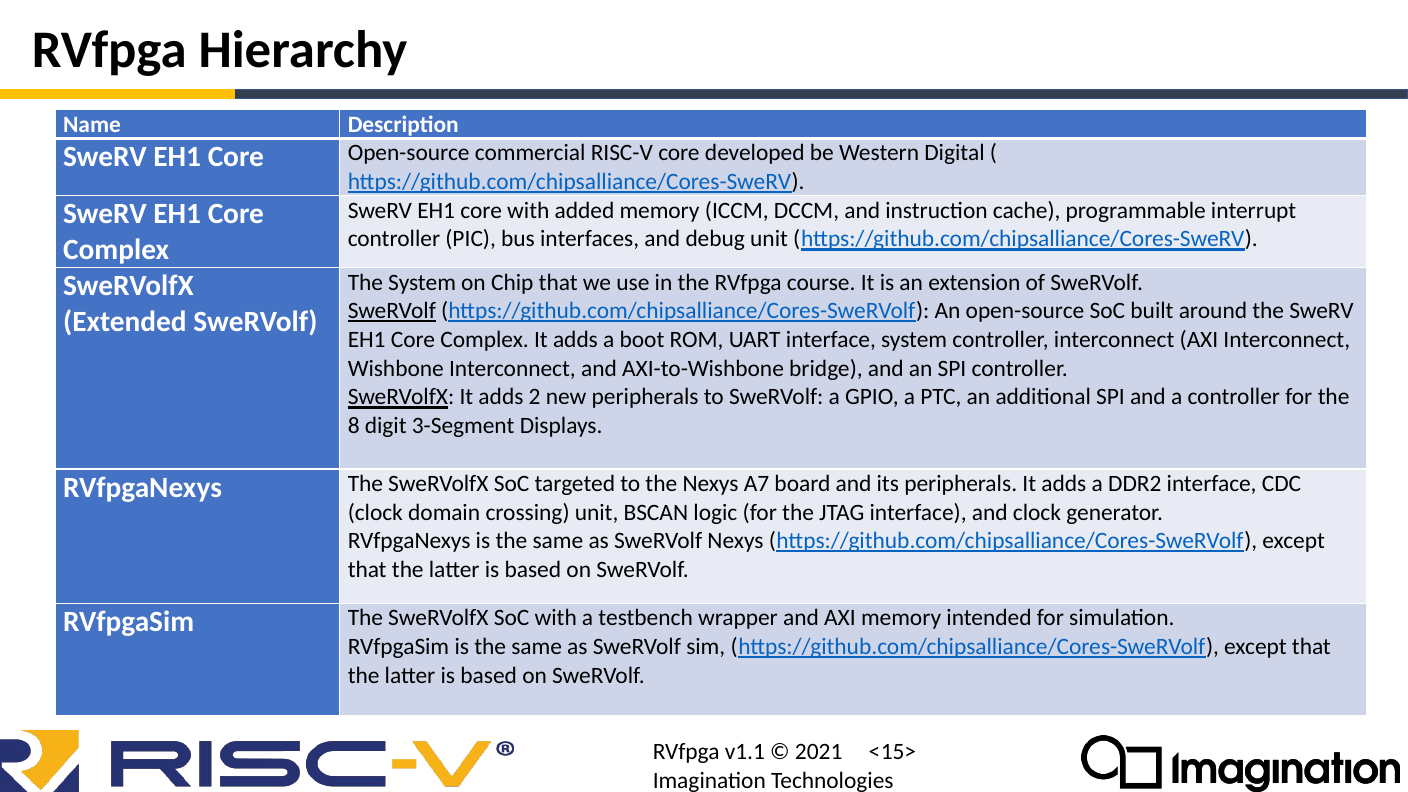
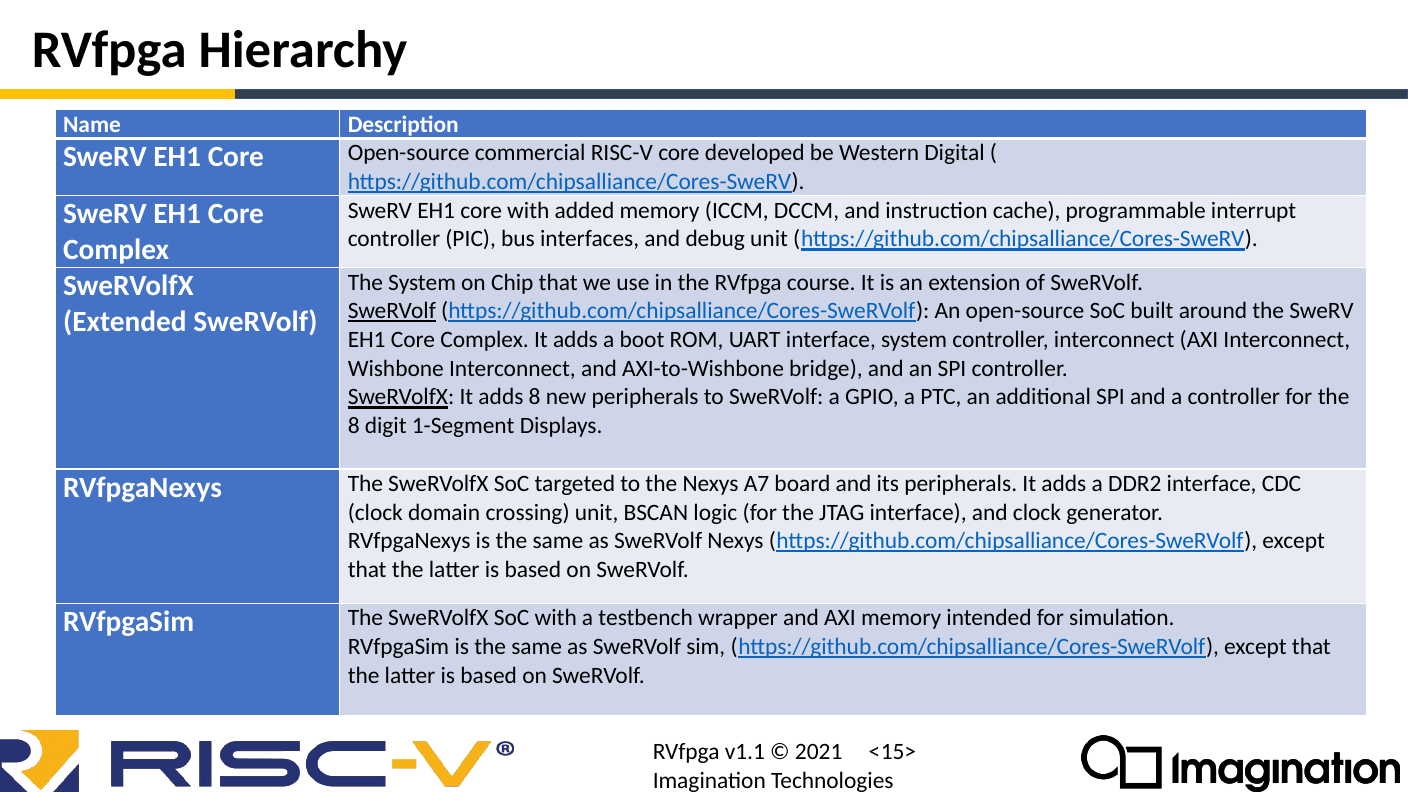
adds 2: 2 -> 8 (535, 397)
3-Segment: 3-Segment -> 1-Segment (463, 426)
